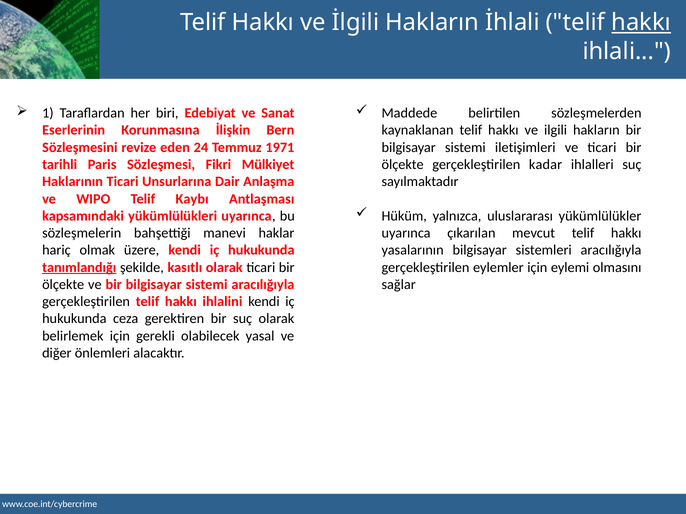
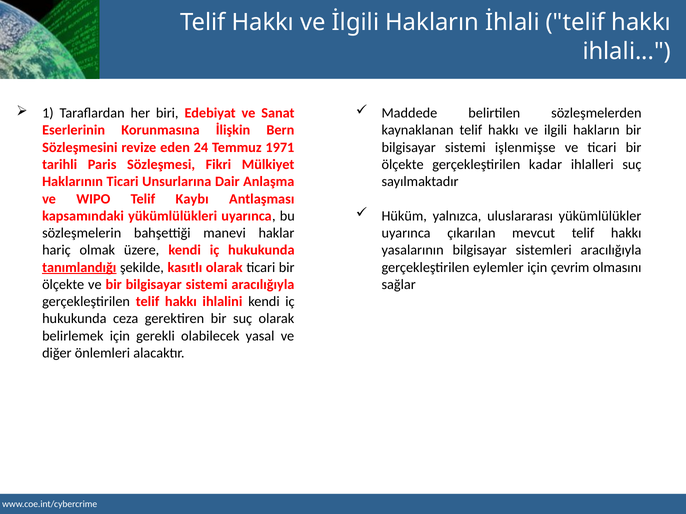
hakkı underline: present -> none (641, 23)
iletişimleri: iletişimleri -> işlenmişse (525, 148)
eylemi: eylemi -> çevrim (570, 268)
